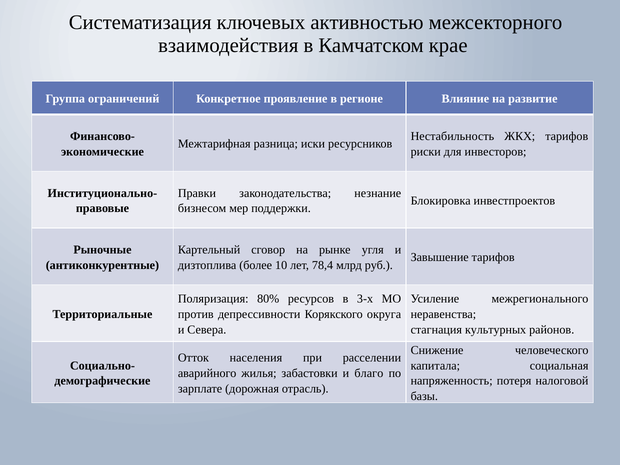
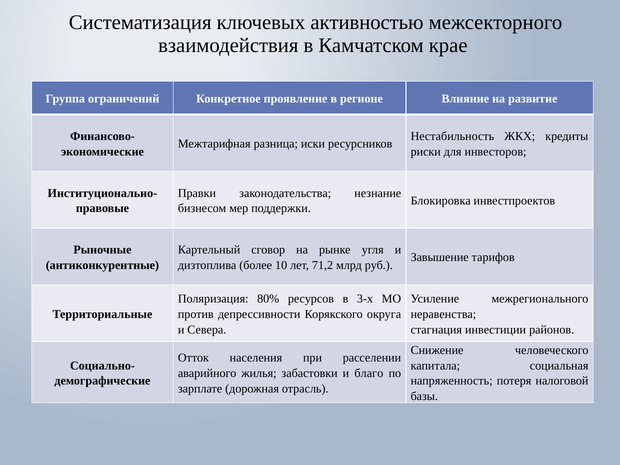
ЖКХ тарифов: тарифов -> кредиты (567, 136)
78,4: 78,4 -> 71,2 (323, 265)
культурных: культурных -> инвестиции (496, 330)
